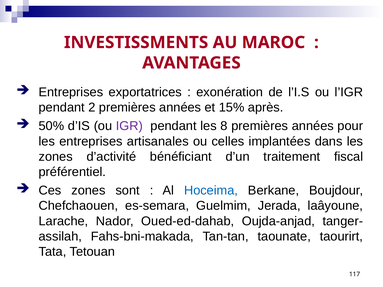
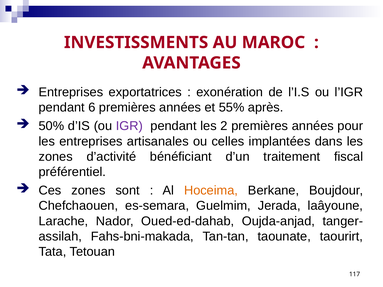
2: 2 -> 6 (92, 108)
15%: 15% -> 55% (232, 108)
8: 8 -> 2 (224, 126)
Hoceima colour: blue -> orange (211, 191)
